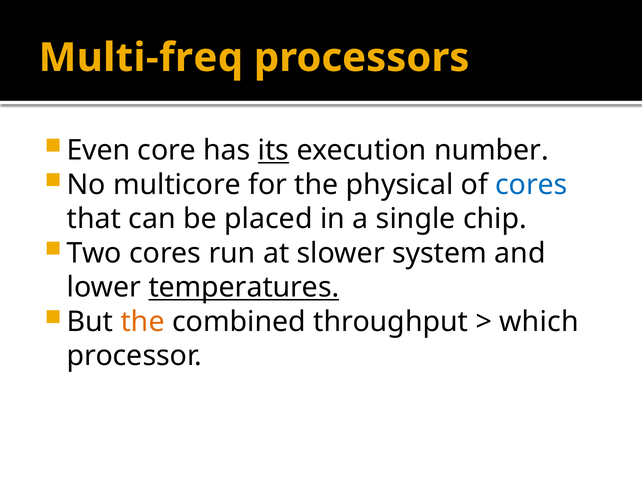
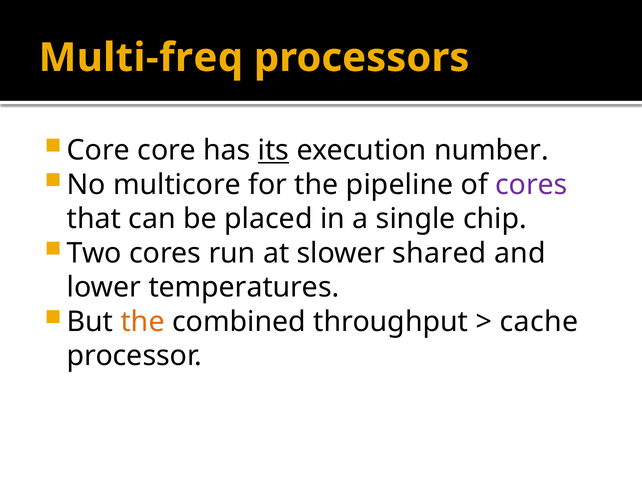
Even: Even -> Core (98, 150)
physical: physical -> pipeline (400, 184)
cores colour: blue -> purple (531, 184)
system: system -> shared (439, 253)
temperatures underline: present -> none (244, 287)
which: which -> cache (539, 321)
